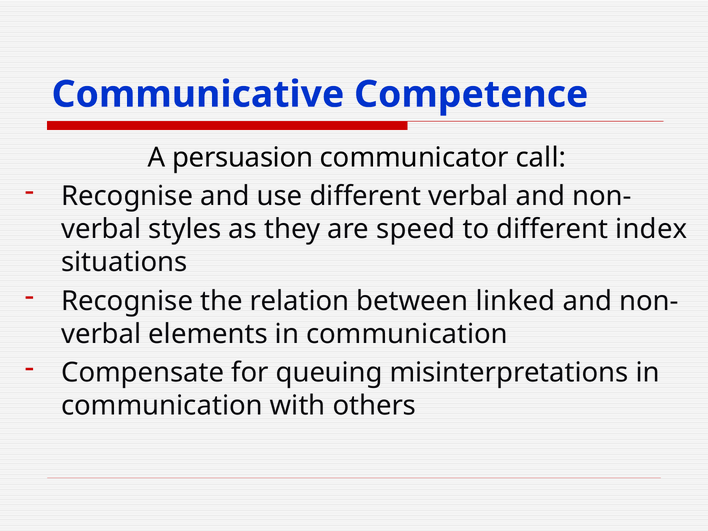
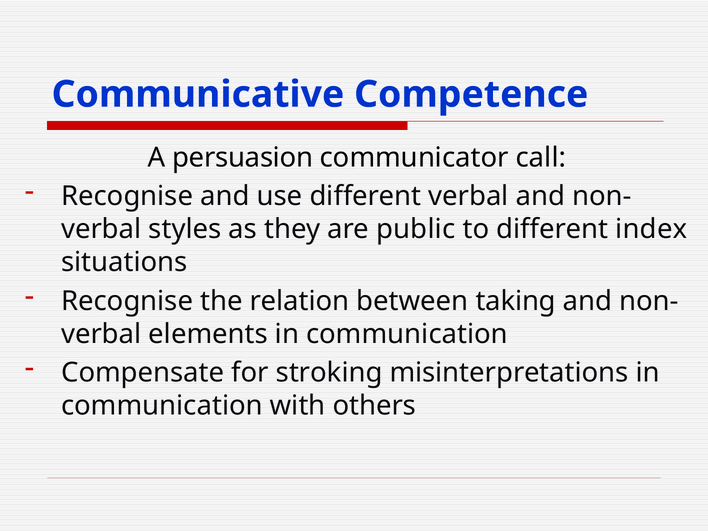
speed: speed -> public (416, 229)
linked: linked -> taking (516, 301)
queuing: queuing -> stroking (329, 373)
